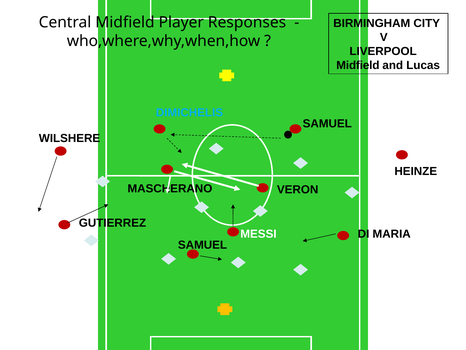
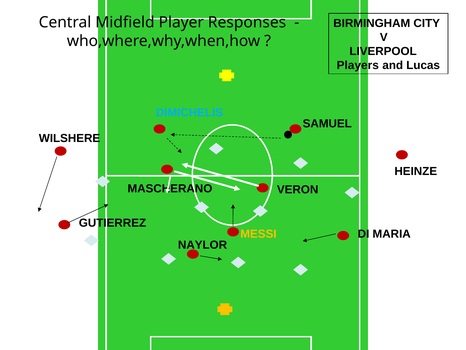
Midfield: Midfield -> Players (358, 65)
MESSI colour: white -> yellow (258, 234)
SAMUEL: SAMUEL -> NAYLOR (203, 245)
